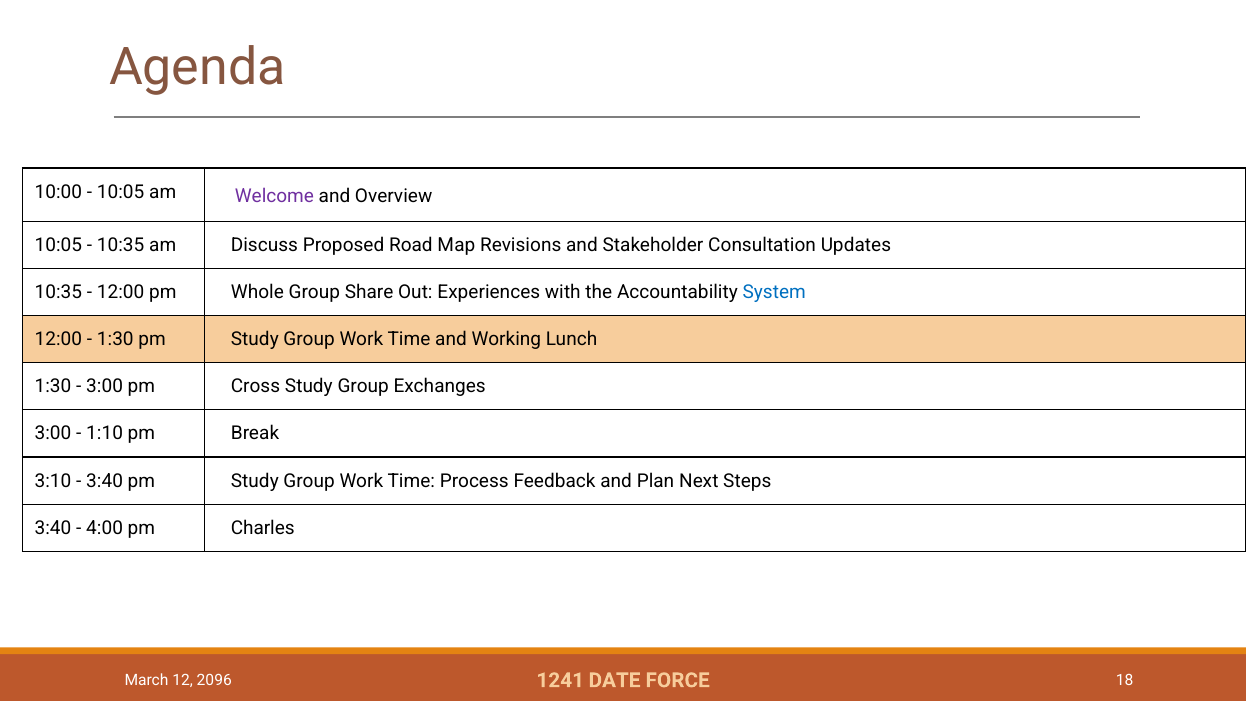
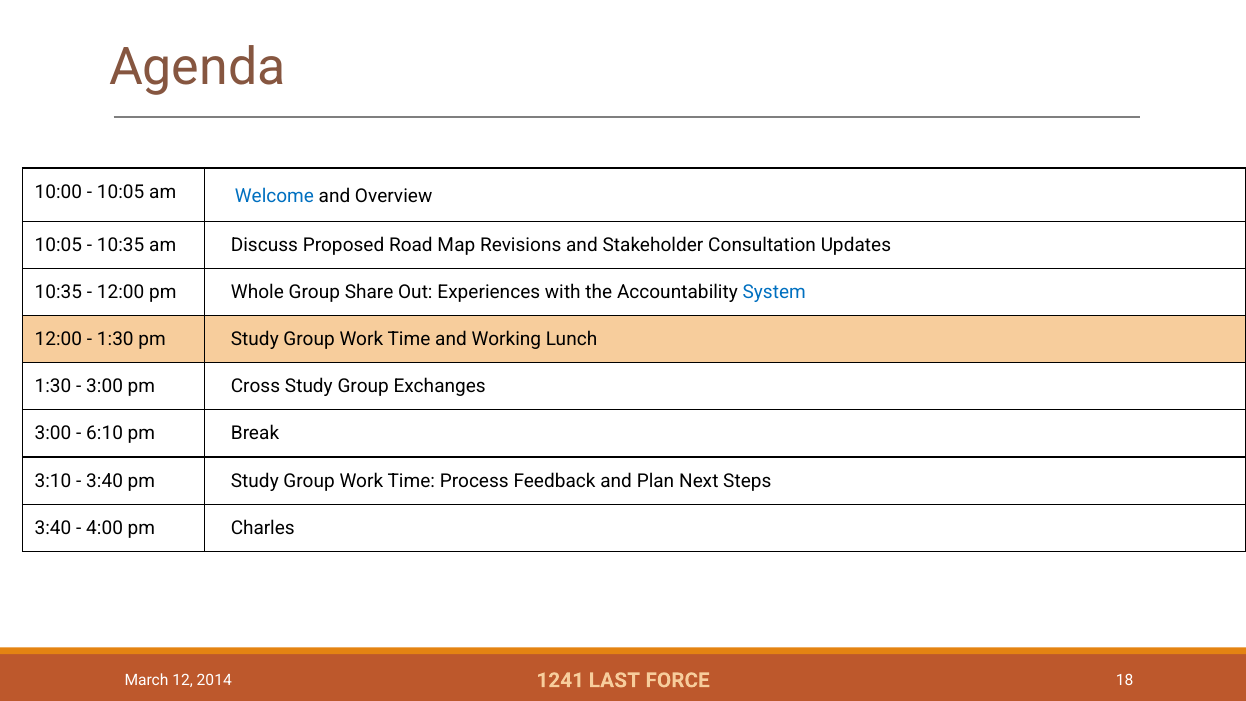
Welcome colour: purple -> blue (274, 197)
1:10: 1:10 -> 6:10 (105, 434)
2096: 2096 -> 2014 (214, 680)
DATE: DATE -> LAST (614, 680)
